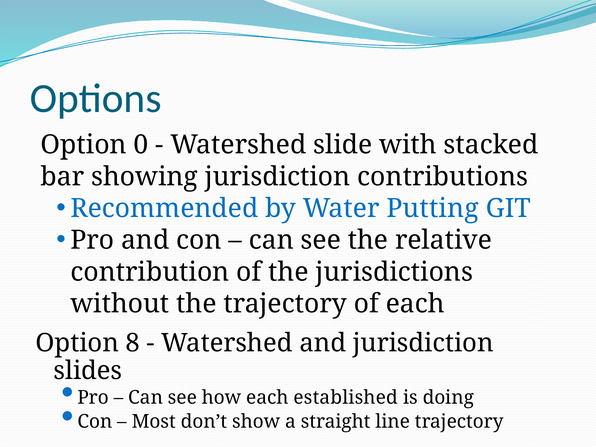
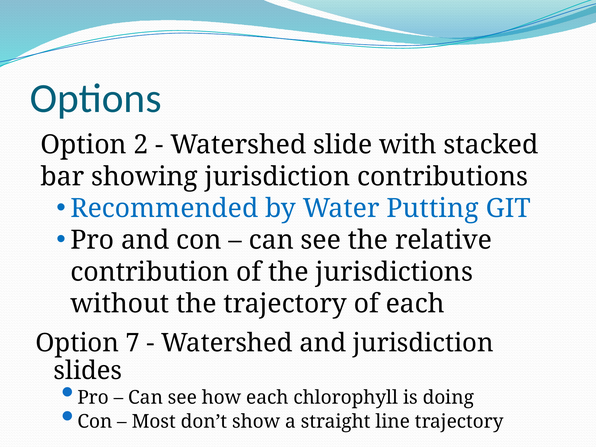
0: 0 -> 2 (141, 145)
8: 8 -> 7 (133, 343)
established: established -> chlorophyll (346, 398)
